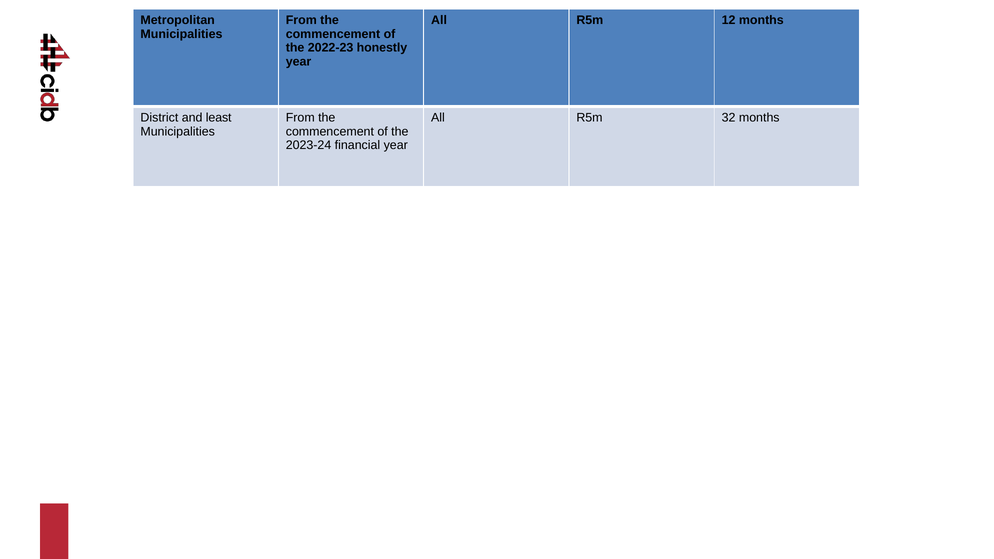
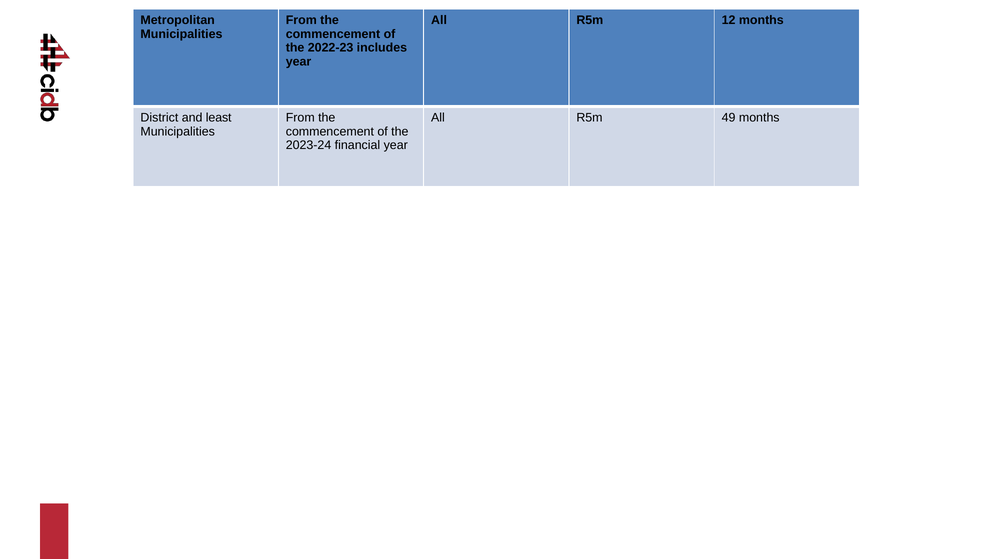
honestly: honestly -> includes (382, 48)
32: 32 -> 49 (729, 118)
